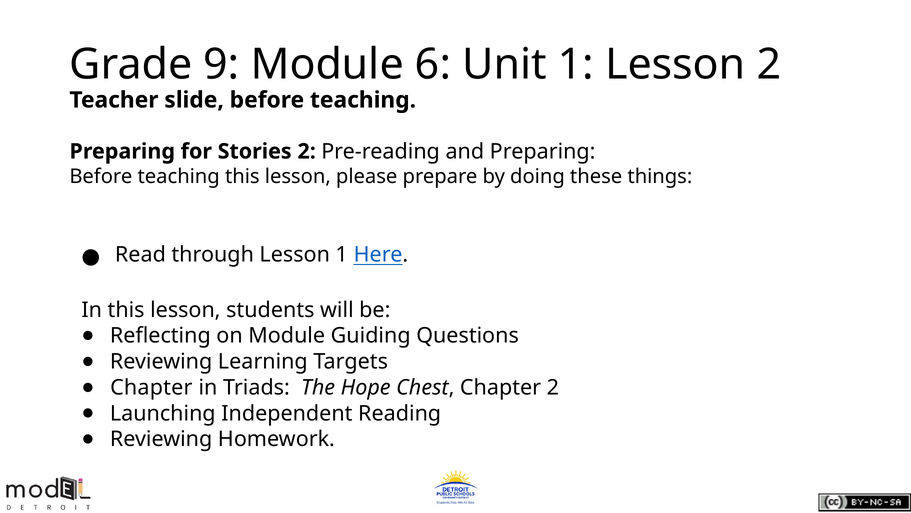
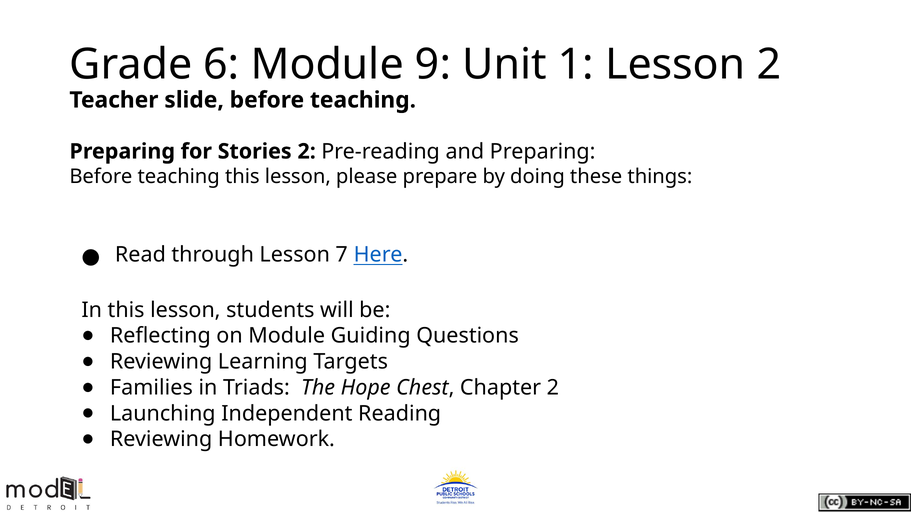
9: 9 -> 6 (221, 64)
6: 6 -> 9 (433, 64)
Lesson 1: 1 -> 7 (342, 254)
Chapter: Chapter -> Families (151, 387)
